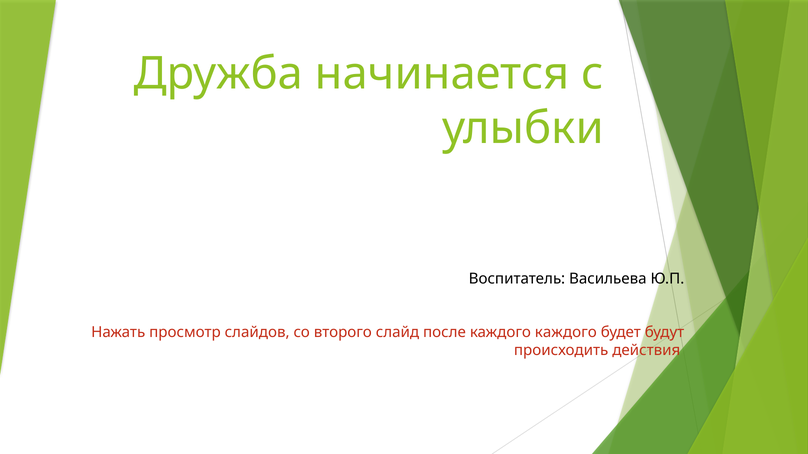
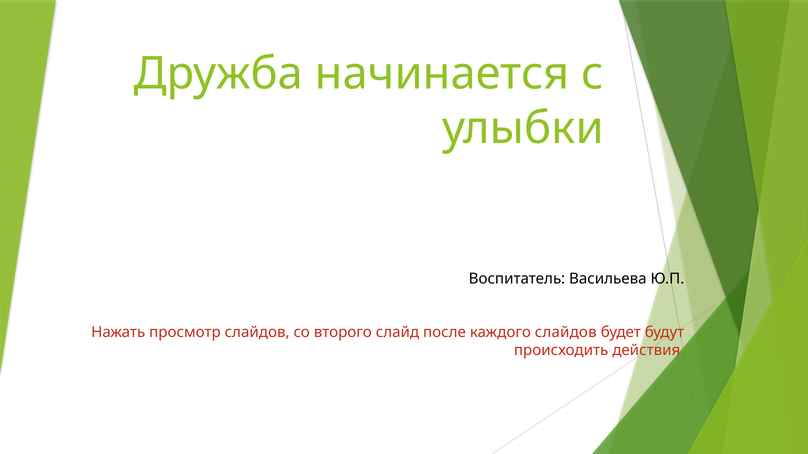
каждого каждого: каждого -> слайдов (566, 332)
